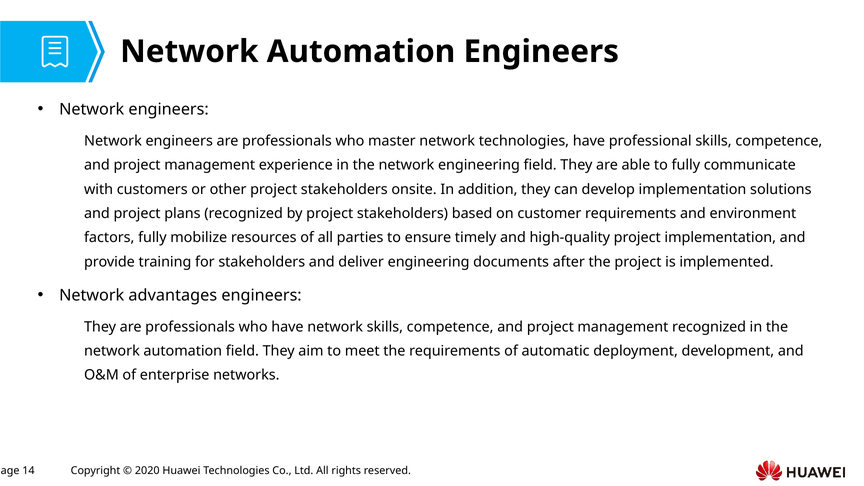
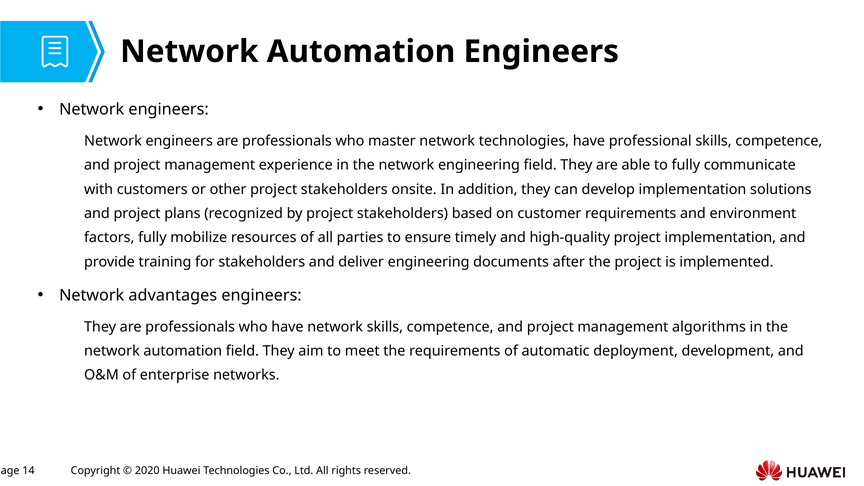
management recognized: recognized -> algorithms (709, 327)
